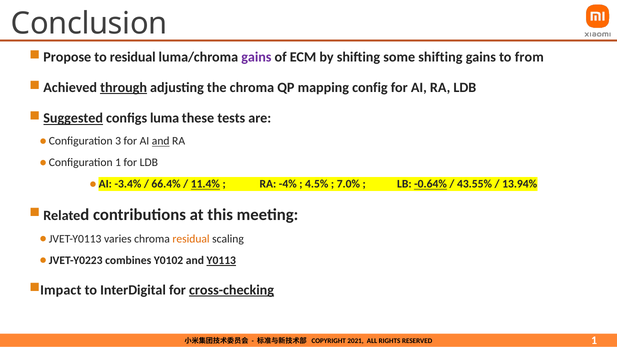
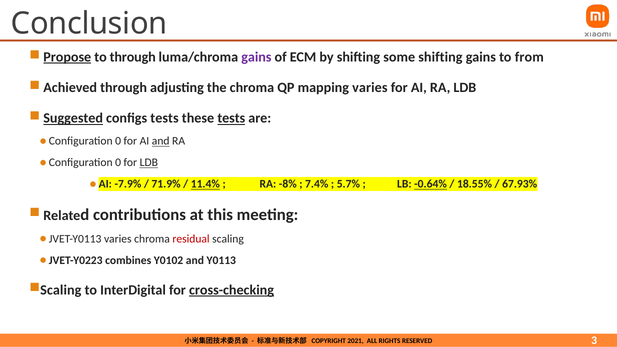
Propose underline: none -> present (67, 57)
to residual: residual -> through (133, 57)
through underline: present -> none (124, 88)
mapping config: config -> varies (370, 88)
configs luma: luma -> tests (164, 118)
tests underline: none -> present (231, 118)
3: 3 -> 0 (118, 141)
1: 1 -> 0 (118, 163)
LDB underline: none -> present (149, 163)
-3.4%: -3.4% -> -7.9% (128, 184)
66.4%: 66.4% -> 71.9% (166, 184)
-4%: -4% -> -8% (288, 184)
4.5%: 4.5% -> 7.4% (317, 184)
7.0%: 7.0% -> 5.7% (348, 184)
43.55%: 43.55% -> 18.55% (475, 184)
13.94%: 13.94% -> 67.93% (520, 184)
residual colour: orange -> red (191, 239)
Y0113 underline: present -> none (221, 261)
Impact: Impact -> Scaling (61, 290)
1: 1 -> 3 (594, 340)
